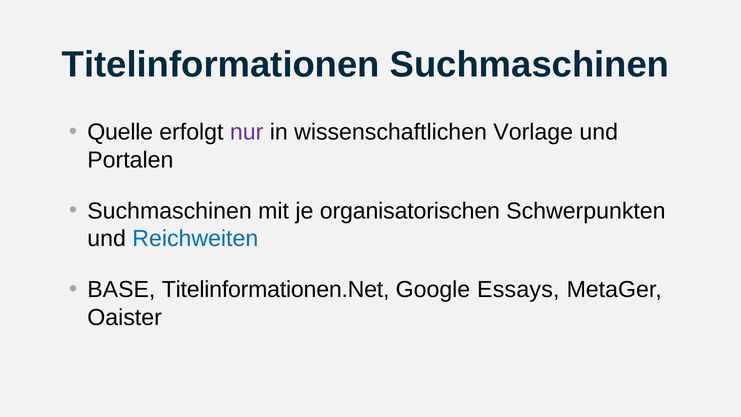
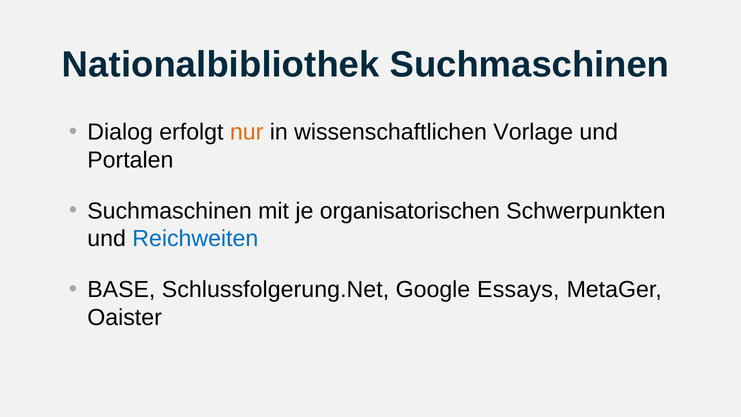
Titelinformationen: Titelinformationen -> Nationalbibliothek (221, 65)
Quelle: Quelle -> Dialog (120, 132)
nur colour: purple -> orange (247, 132)
Titelinformationen.Net: Titelinformationen.Net -> Schlussfolgerung.Net (275, 290)
